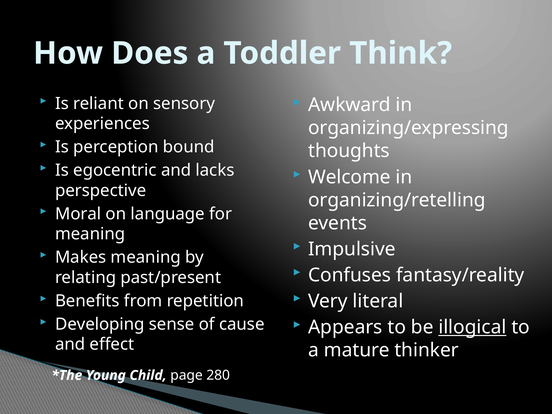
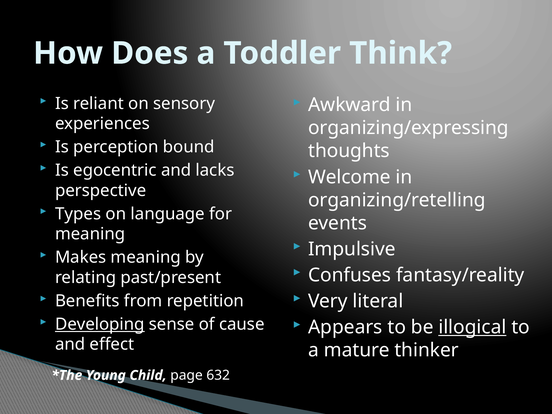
Moral: Moral -> Types (78, 214)
Developing underline: none -> present (100, 324)
280: 280 -> 632 (218, 375)
